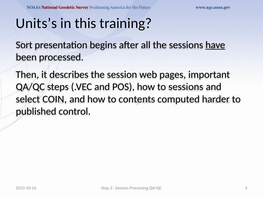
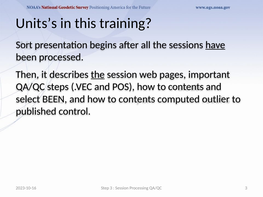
the underline: none -> present (98, 75)
POS how to sessions: sessions -> contents (186, 87)
select COIN: COIN -> BEEN (55, 99)
harder: harder -> outlier (216, 99)
